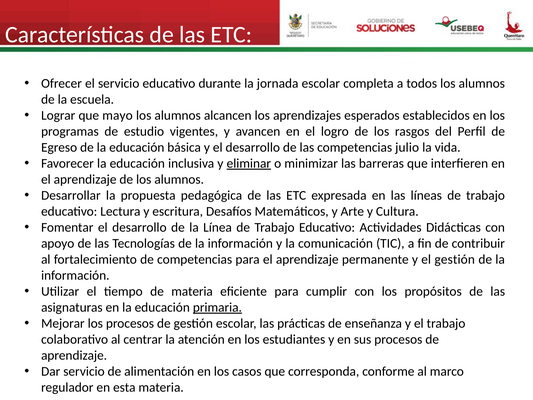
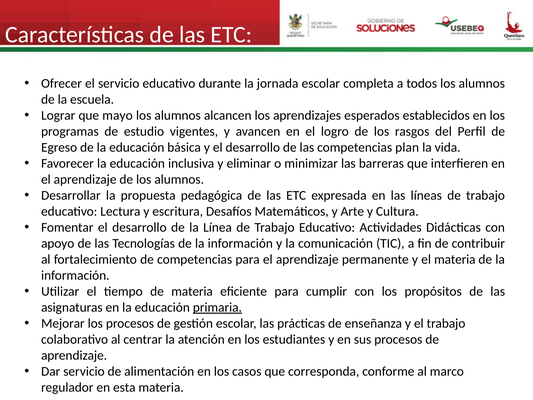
julio: julio -> plan (407, 147)
eliminar underline: present -> none (249, 163)
el gestión: gestión -> materia (455, 259)
